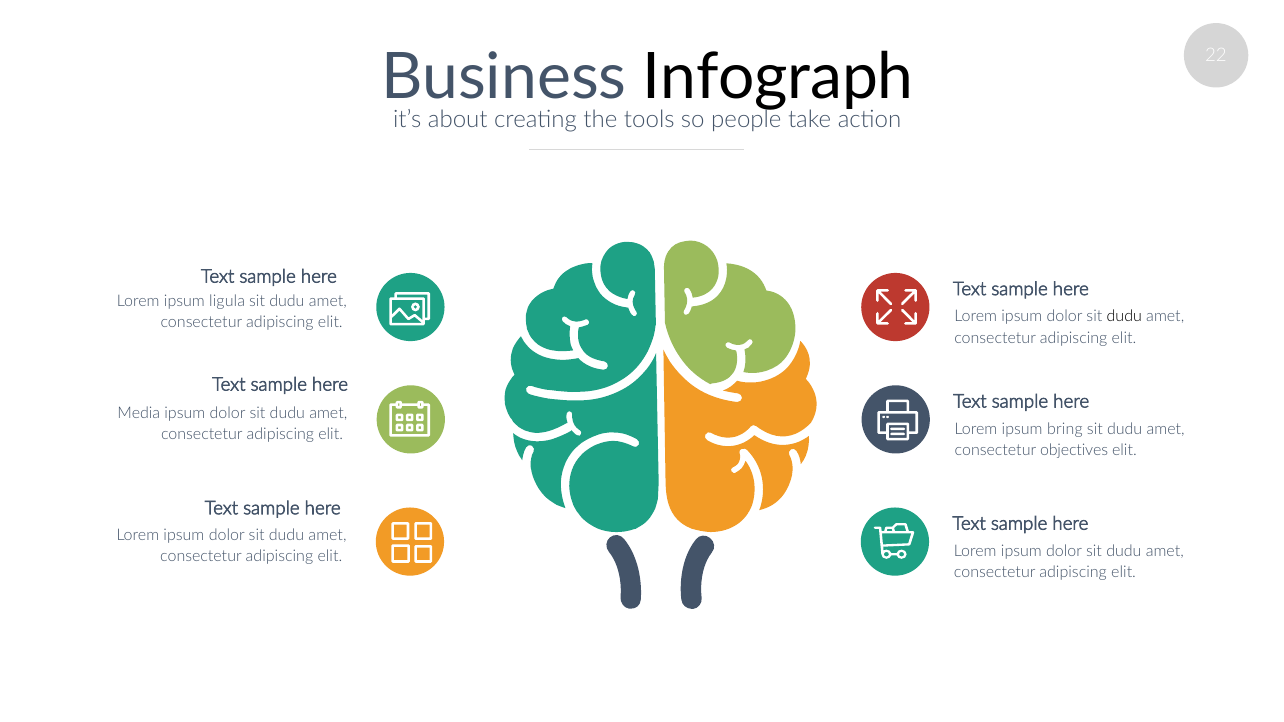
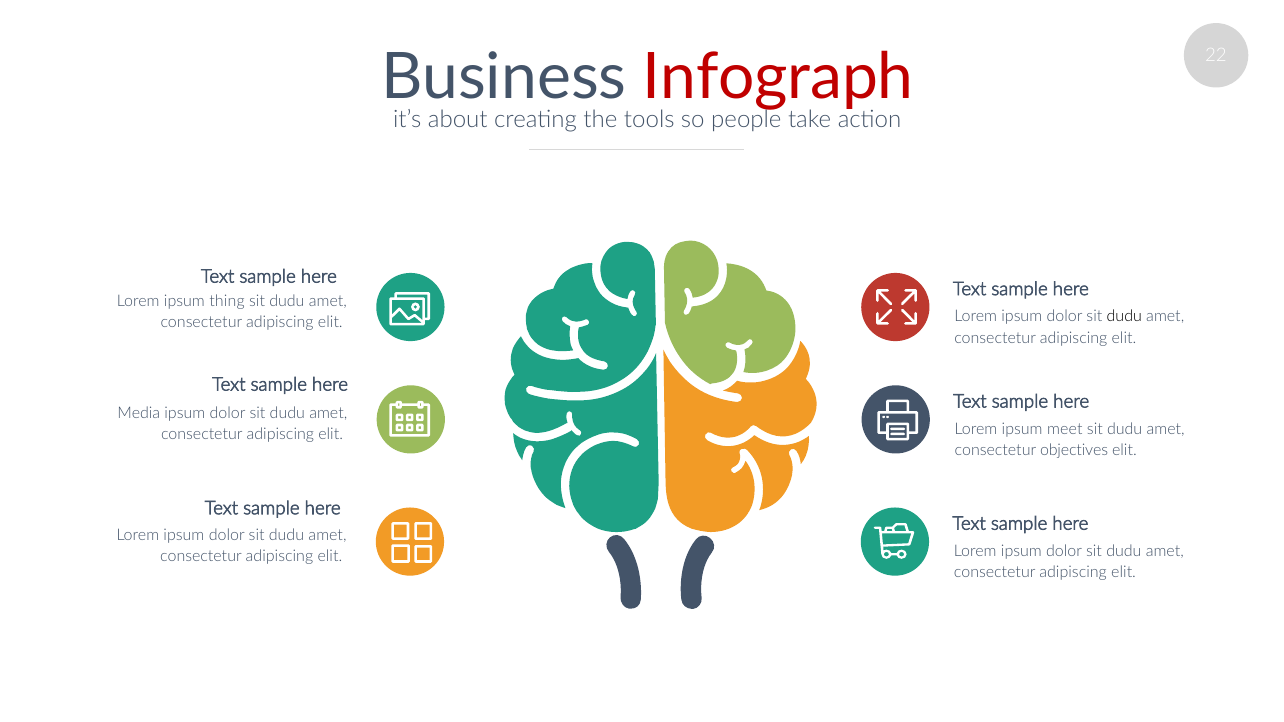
Infograph colour: black -> red (778, 77)
ligula: ligula -> thing (227, 301)
bring: bring -> meet (1065, 429)
